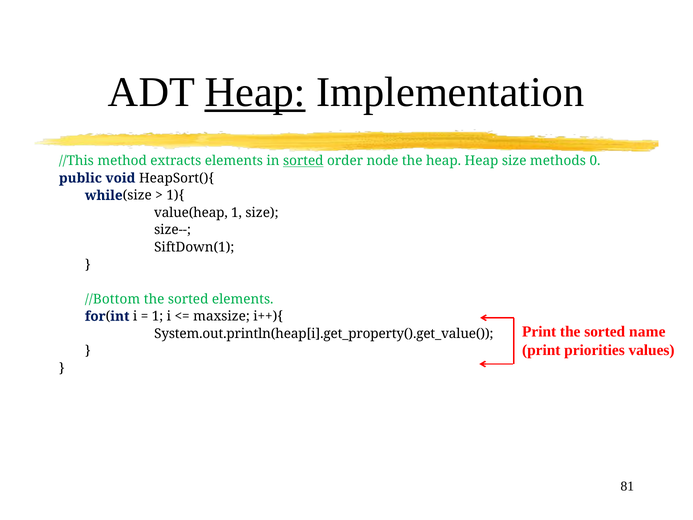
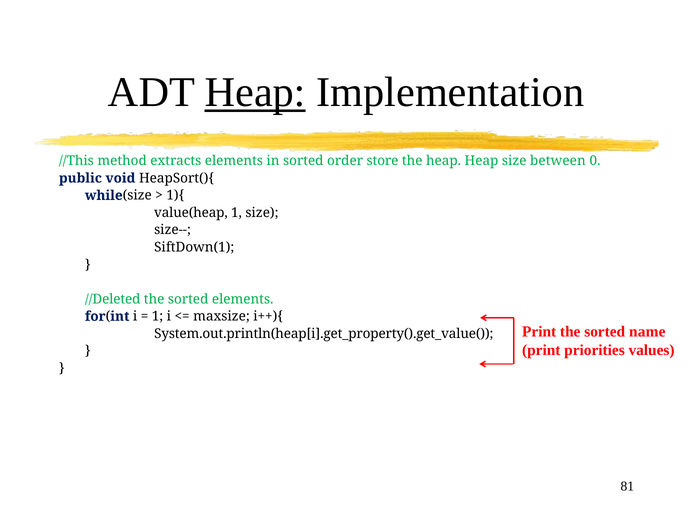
sorted underline: present -> none (303, 161)
node: node -> store (383, 161)
methods: methods -> between (558, 161)
//Bottom: //Bottom -> //Deleted (113, 299)
